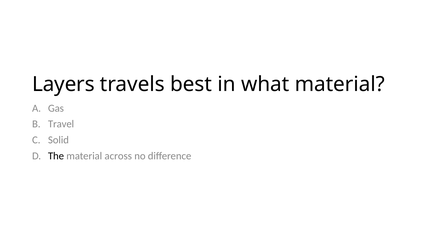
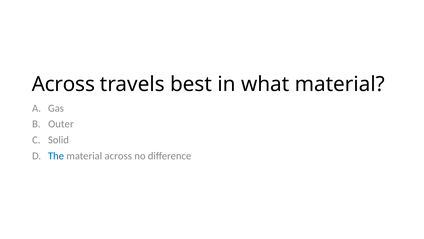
Layers: Layers -> Across (63, 84)
Travel: Travel -> Outer (61, 124)
The colour: black -> blue (56, 156)
